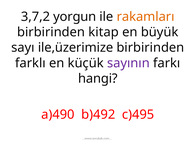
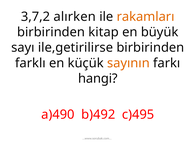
yorgun: yorgun -> alırken (75, 17)
ile,üzerimize: ile,üzerimize -> ile,getirilirse (75, 48)
sayının colour: purple -> orange (128, 63)
